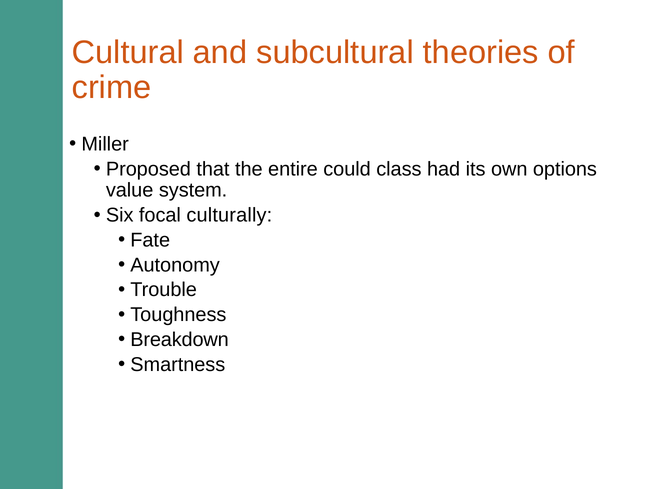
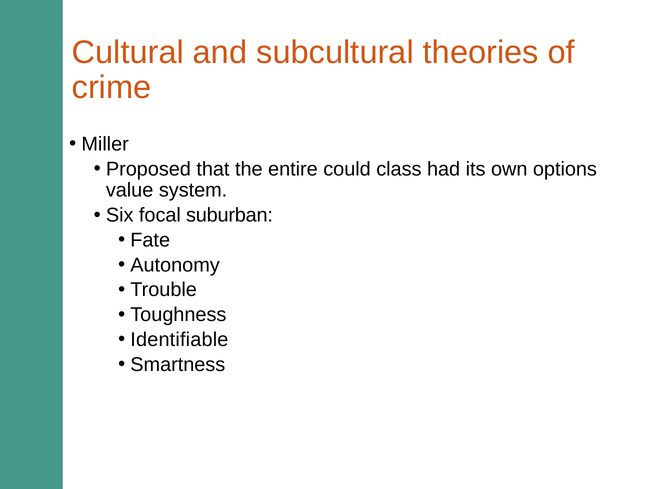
culturally: culturally -> suburban (230, 215)
Breakdown: Breakdown -> Identifiable (179, 340)
